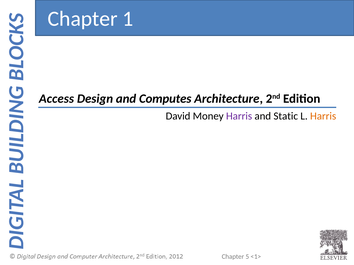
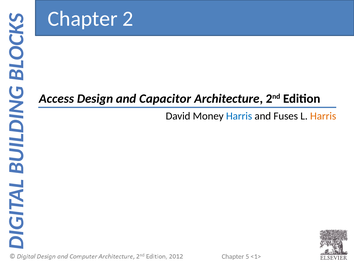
1: 1 -> 2 (128, 19)
Computes: Computes -> Capacitor (165, 99)
Harris colour: purple -> blue (239, 116)
Static: Static -> Fuses (286, 116)
